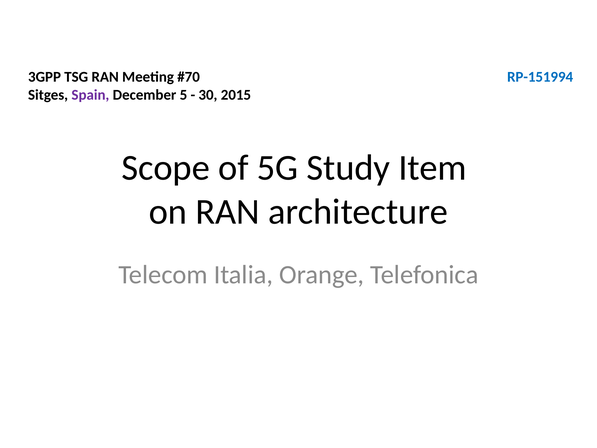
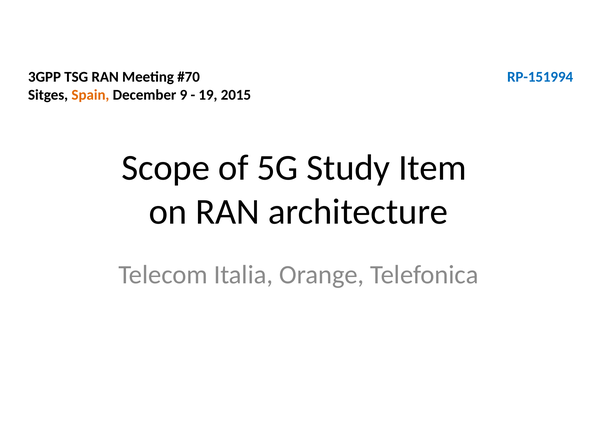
Spain colour: purple -> orange (90, 95)
5: 5 -> 9 (183, 95)
30: 30 -> 19 (208, 95)
